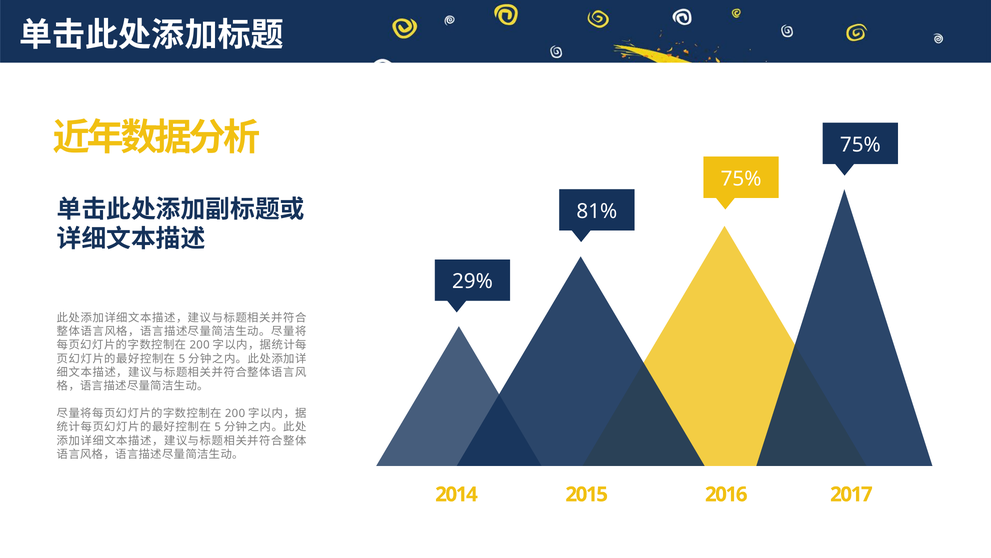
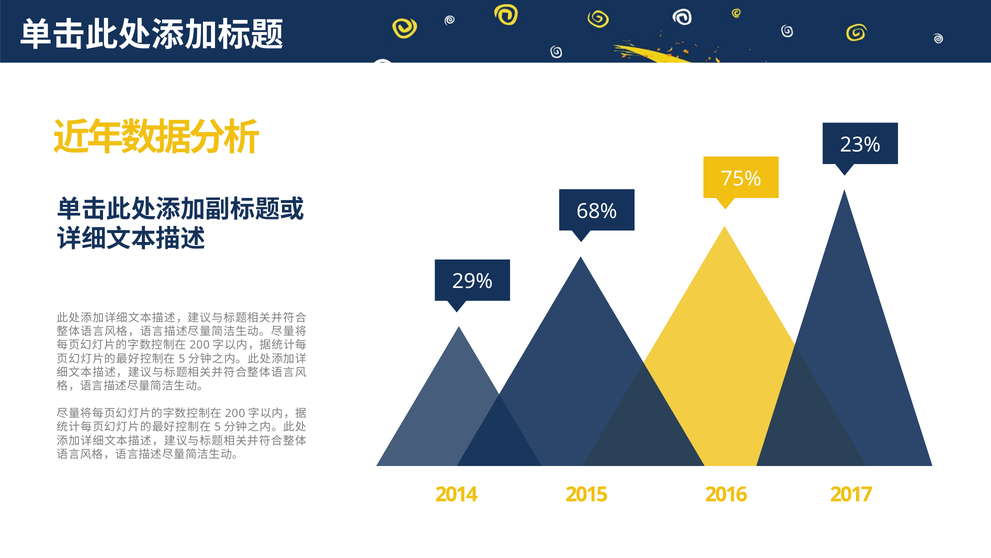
75%: 75% -> 23% (860, 145)
81%: 81% -> 68% (597, 211)
